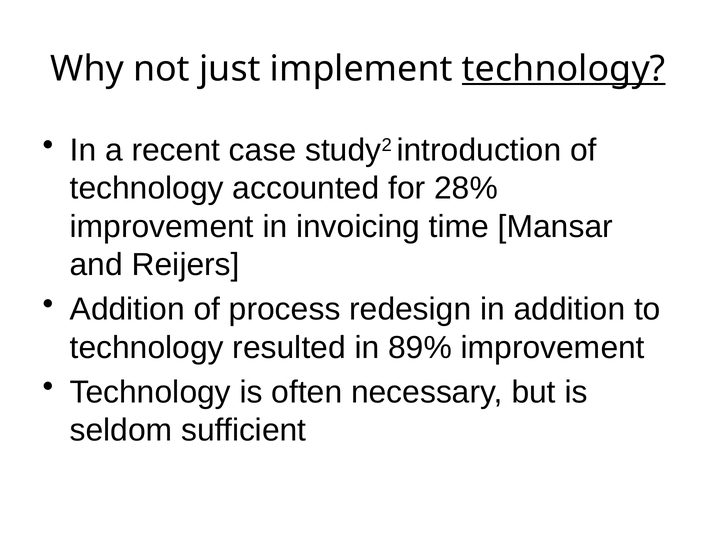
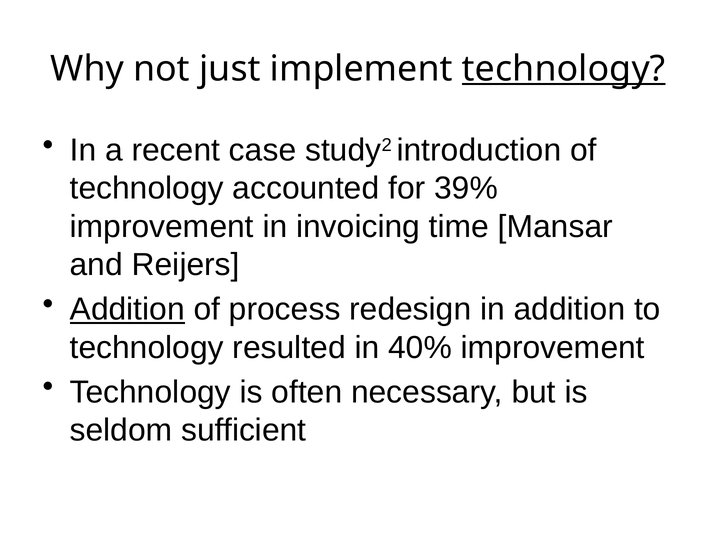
28%: 28% -> 39% (466, 188)
Addition underline: none -> present (127, 309)
89%: 89% -> 40% (420, 348)
